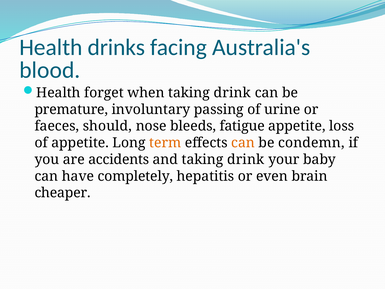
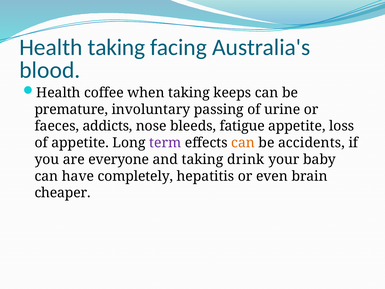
Health drinks: drinks -> taking (116, 47)
forget: forget -> coffee (104, 93)
when taking drink: drink -> keeps (232, 93)
should: should -> addicts (107, 126)
term colour: orange -> purple (165, 143)
condemn: condemn -> accidents (311, 143)
accidents: accidents -> everyone (119, 159)
